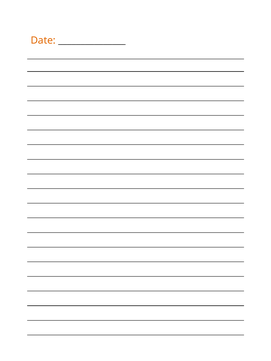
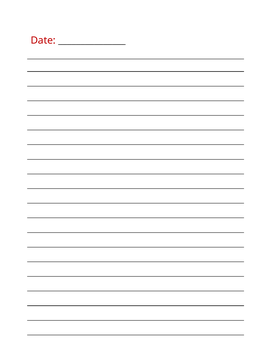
Date colour: orange -> red (43, 40)
